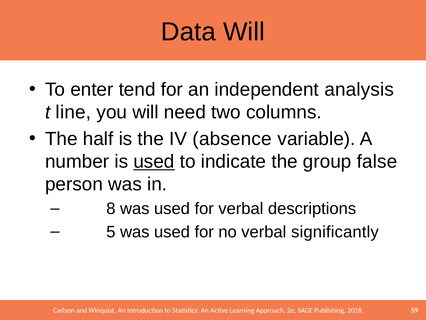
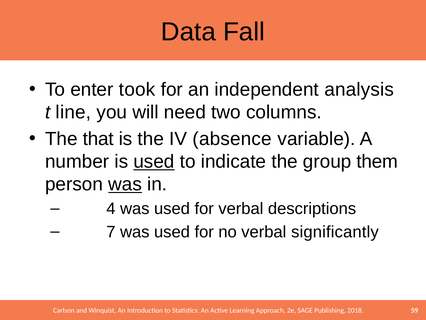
Data Will: Will -> Fall (244, 32)
tend: tend -> took (137, 89)
half: half -> that (98, 139)
false: false -> them (377, 161)
was underline: none -> present (125, 184)
8: 8 -> 4 (111, 209)
5: 5 -> 7 (111, 232)
